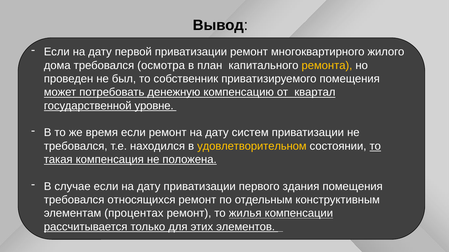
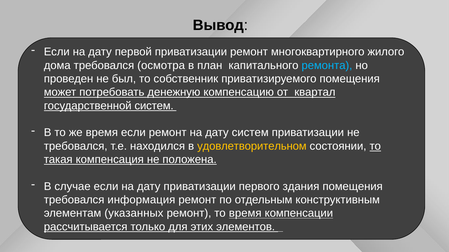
ремонта colour: yellow -> light blue (327, 66)
государственной уровне: уровне -> систем (154, 106)
относящихся: относящихся -> информация (141, 200)
процентах: процентах -> указанных (134, 214)
то жилья: жилья -> время (245, 214)
